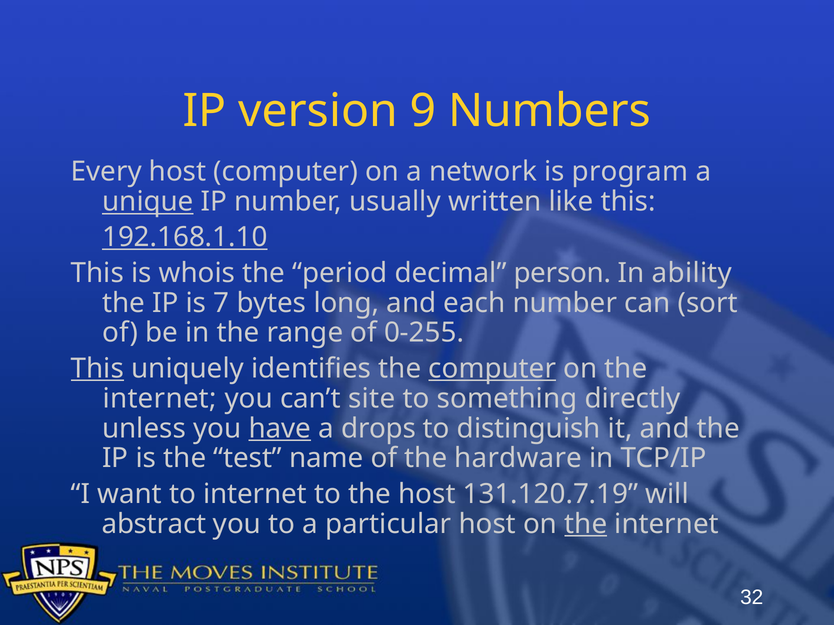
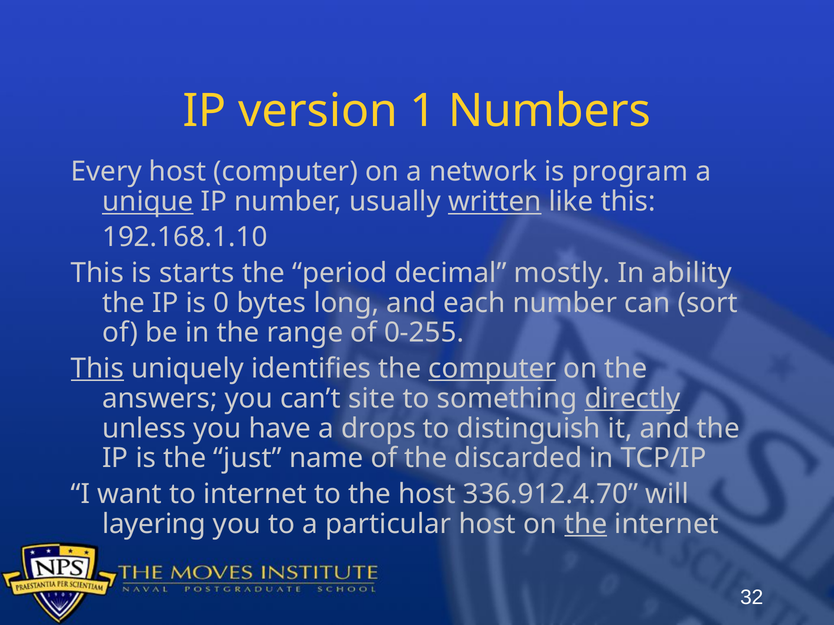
9: 9 -> 1 (423, 111)
written underline: none -> present (495, 202)
192.168.1.10 underline: present -> none (185, 238)
whois: whois -> starts (197, 273)
person: person -> mostly (562, 273)
7: 7 -> 0 (221, 303)
internet: internet -> answers (160, 399)
directly underline: none -> present (632, 399)
have underline: present -> none (280, 429)
test: test -> just (248, 459)
hardware: hardware -> discarded (518, 459)
131.120.7.19: 131.120.7.19 -> 336.912.4.70 (550, 494)
abstract: abstract -> layering (154, 524)
